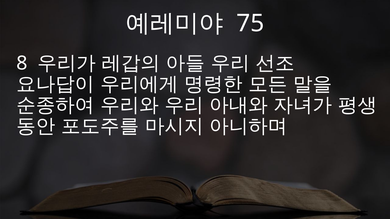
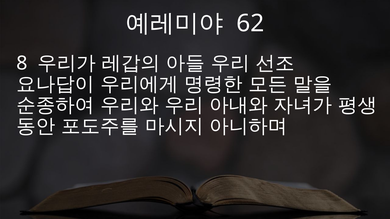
75: 75 -> 62 (250, 23)
